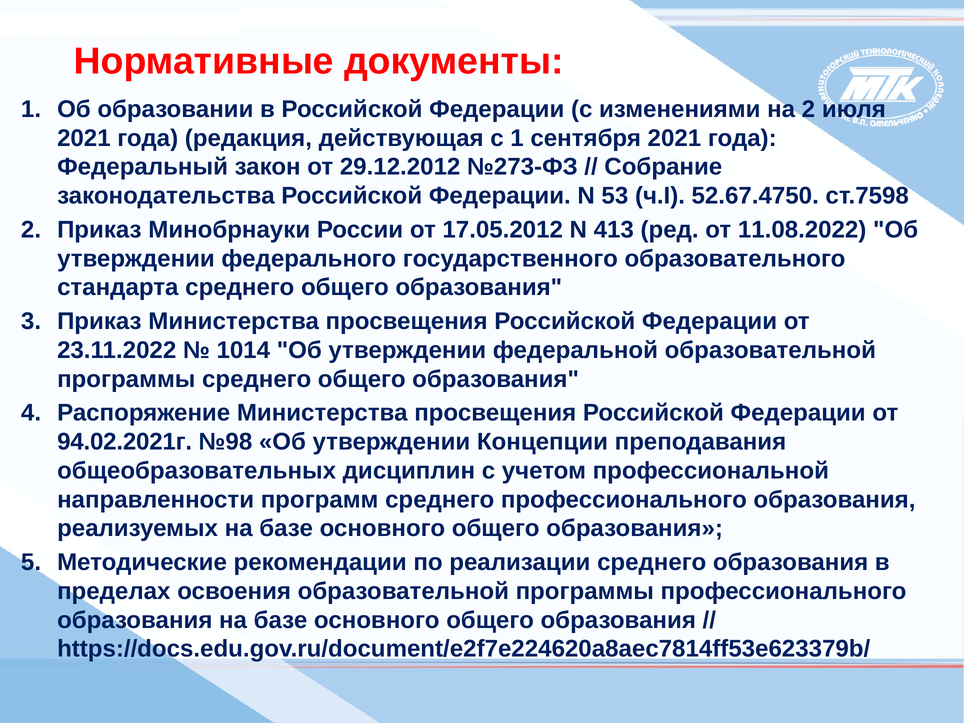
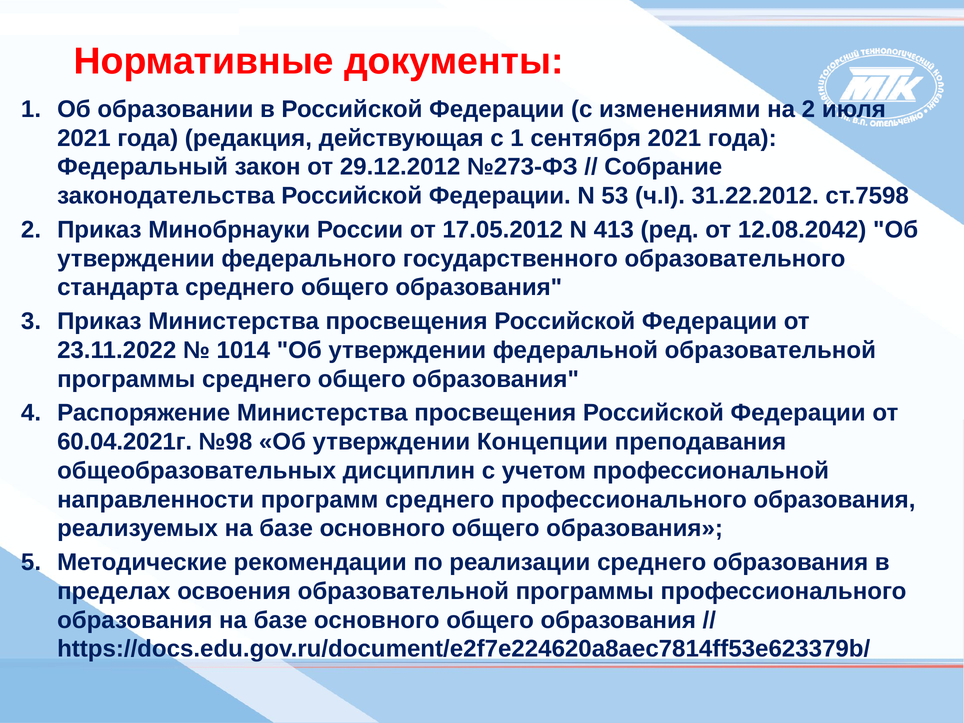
52.67.4750: 52.67.4750 -> 31.22.2012 (755, 196)
11.08.2022: 11.08.2022 -> 12.08.2042 (802, 230)
94.02.2021г: 94.02.2021г -> 60.04.2021г (125, 442)
